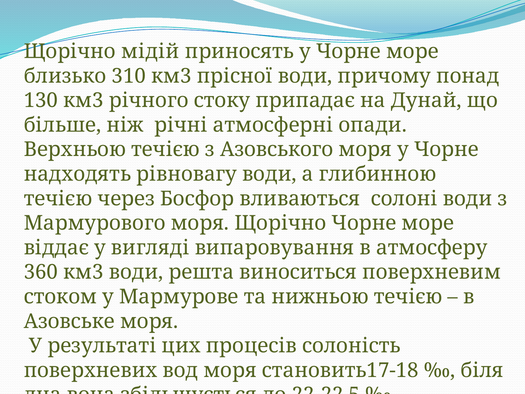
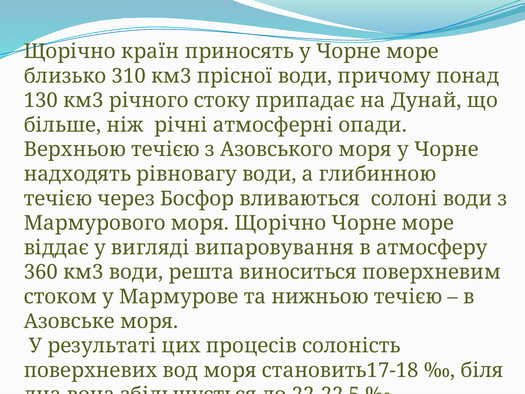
мідій: мідій -> країн (150, 51)
